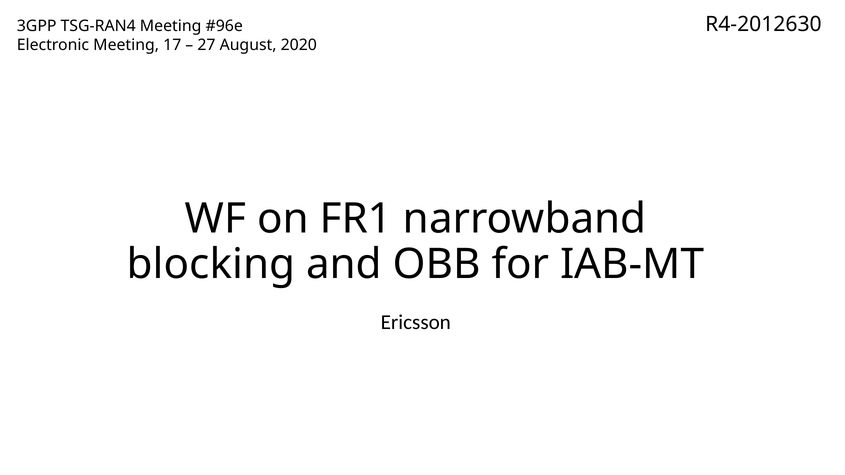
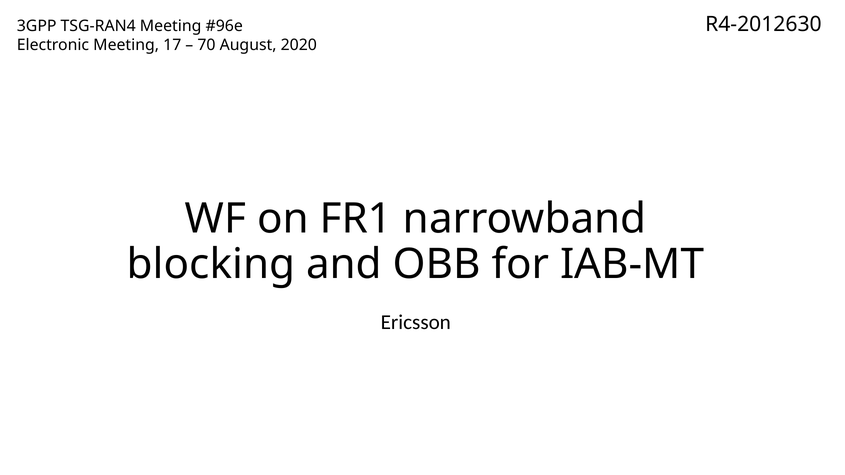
27: 27 -> 70 (206, 45)
